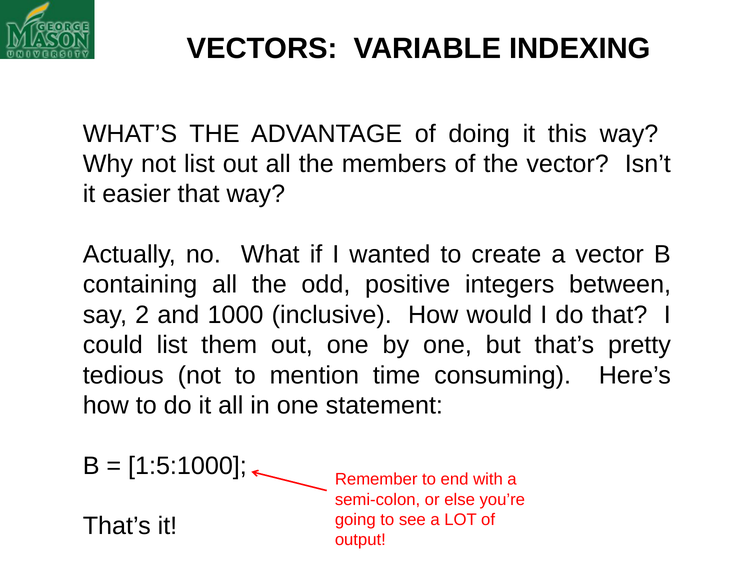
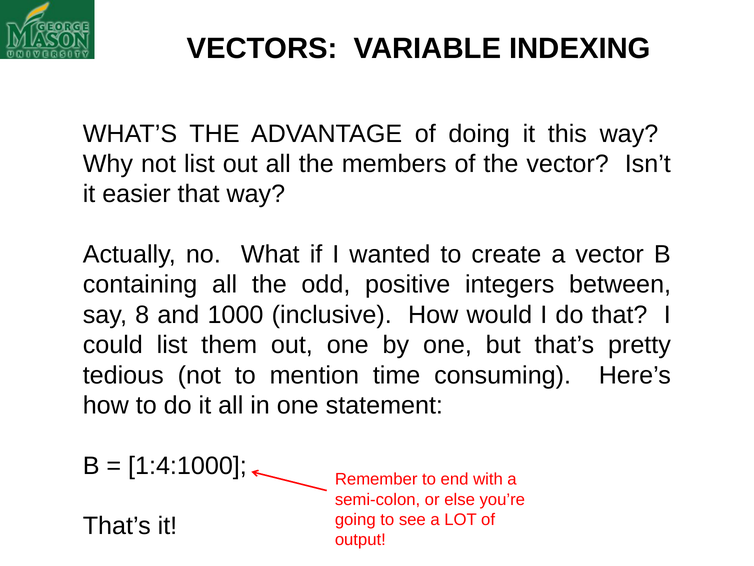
2: 2 -> 8 (142, 315)
1:5:1000: 1:5:1000 -> 1:4:1000 (187, 465)
